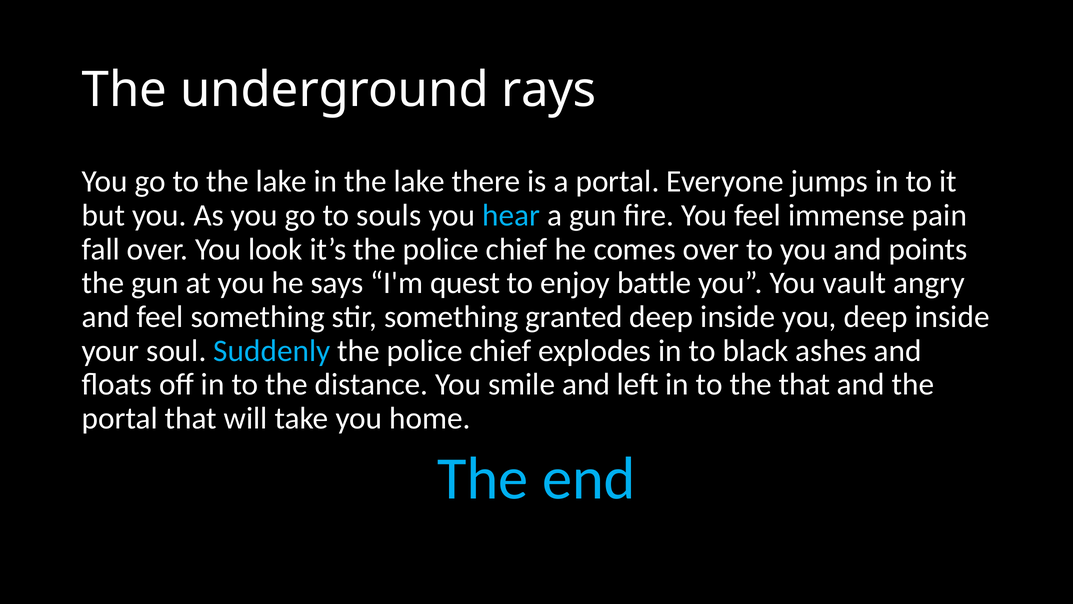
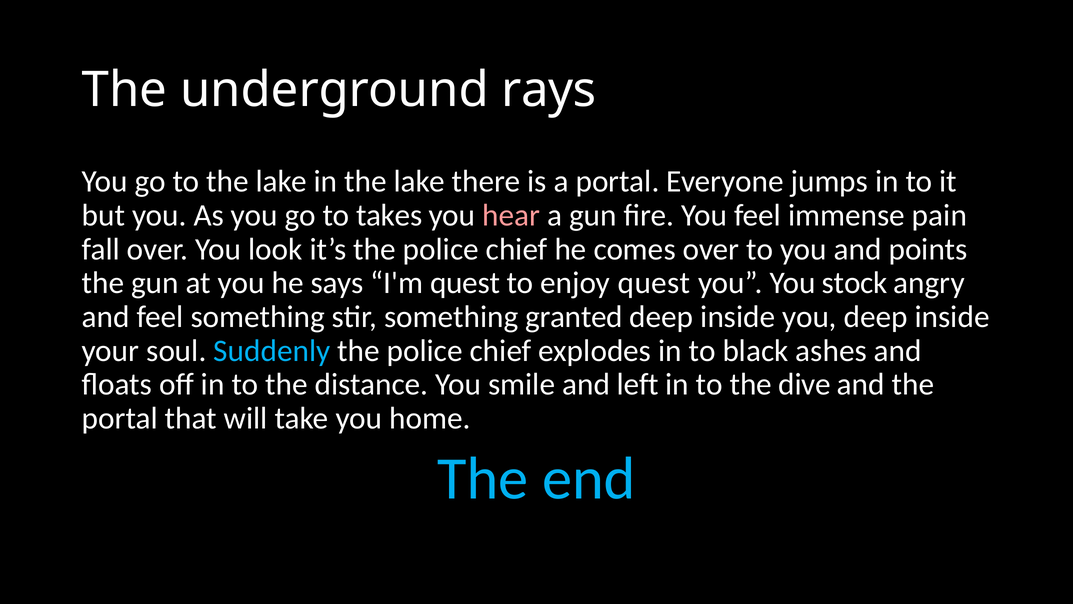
souls: souls -> takes (389, 215)
hear colour: light blue -> pink (511, 215)
enjoy battle: battle -> quest (654, 283)
vault: vault -> stock (855, 283)
the that: that -> dive (805, 384)
